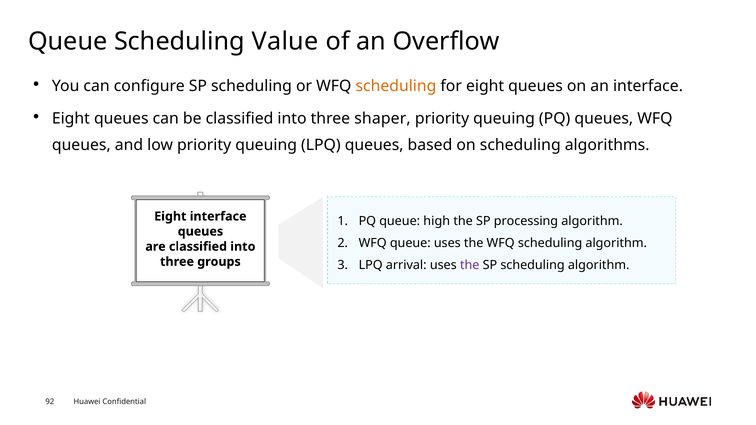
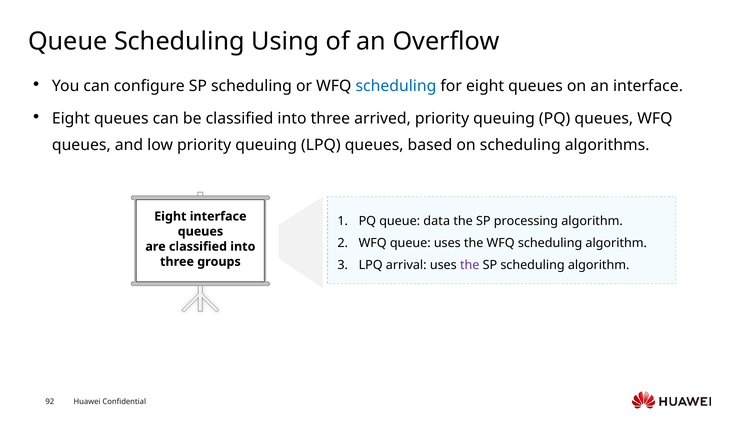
Value: Value -> Using (285, 41)
scheduling colour: orange -> blue (396, 86)
shaper: shaper -> arrived (383, 119)
high: high -> data (437, 221)
